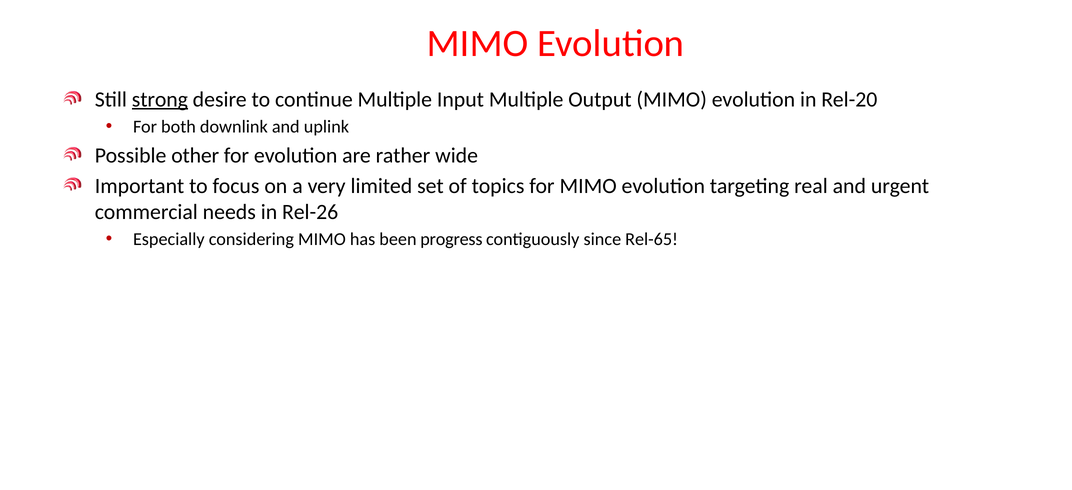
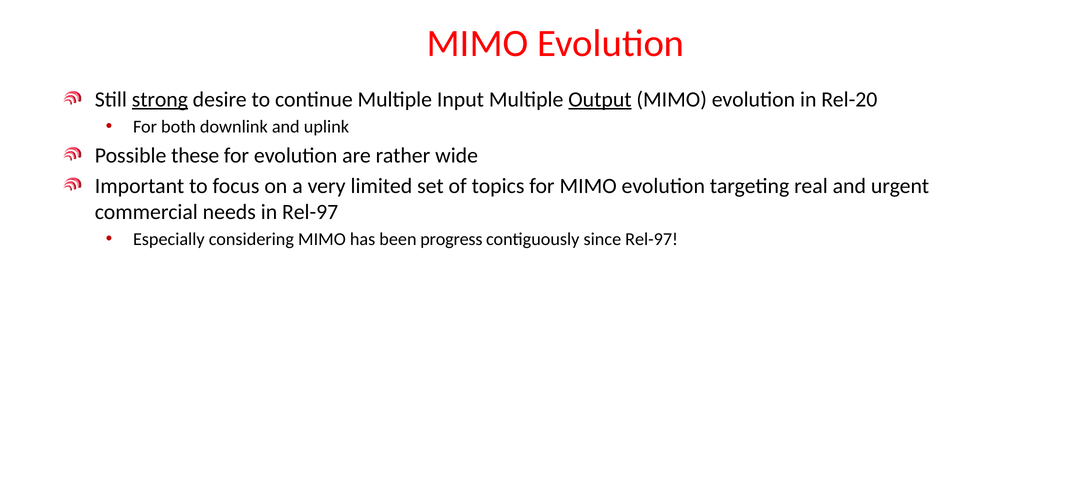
Output underline: none -> present (600, 100)
other: other -> these (195, 156)
in Rel-26: Rel-26 -> Rel-97 (310, 212)
since Rel-65: Rel-65 -> Rel-97 (652, 239)
